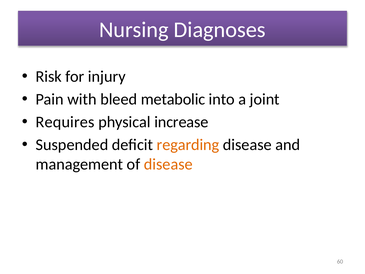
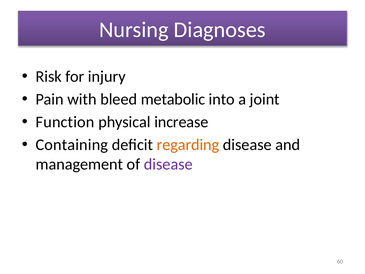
Requires: Requires -> Function (65, 122)
Suspended: Suspended -> Containing (72, 145)
disease colour: orange -> purple (168, 164)
